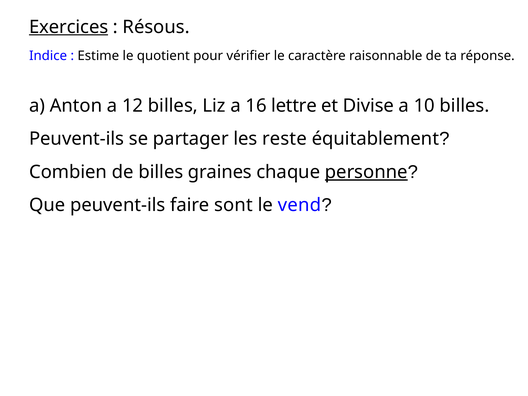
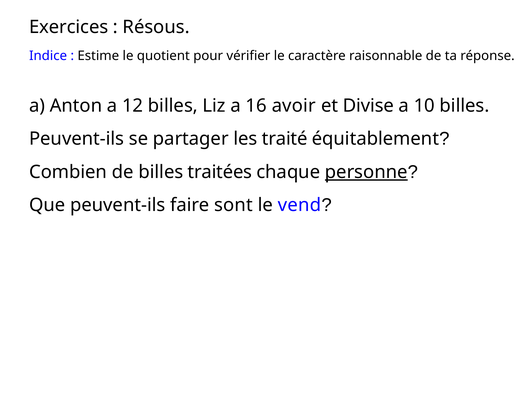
Exercices underline: present -> none (69, 27)
lettre: lettre -> avoir (294, 106)
reste: reste -> traité (285, 139)
graines: graines -> traitées (220, 172)
